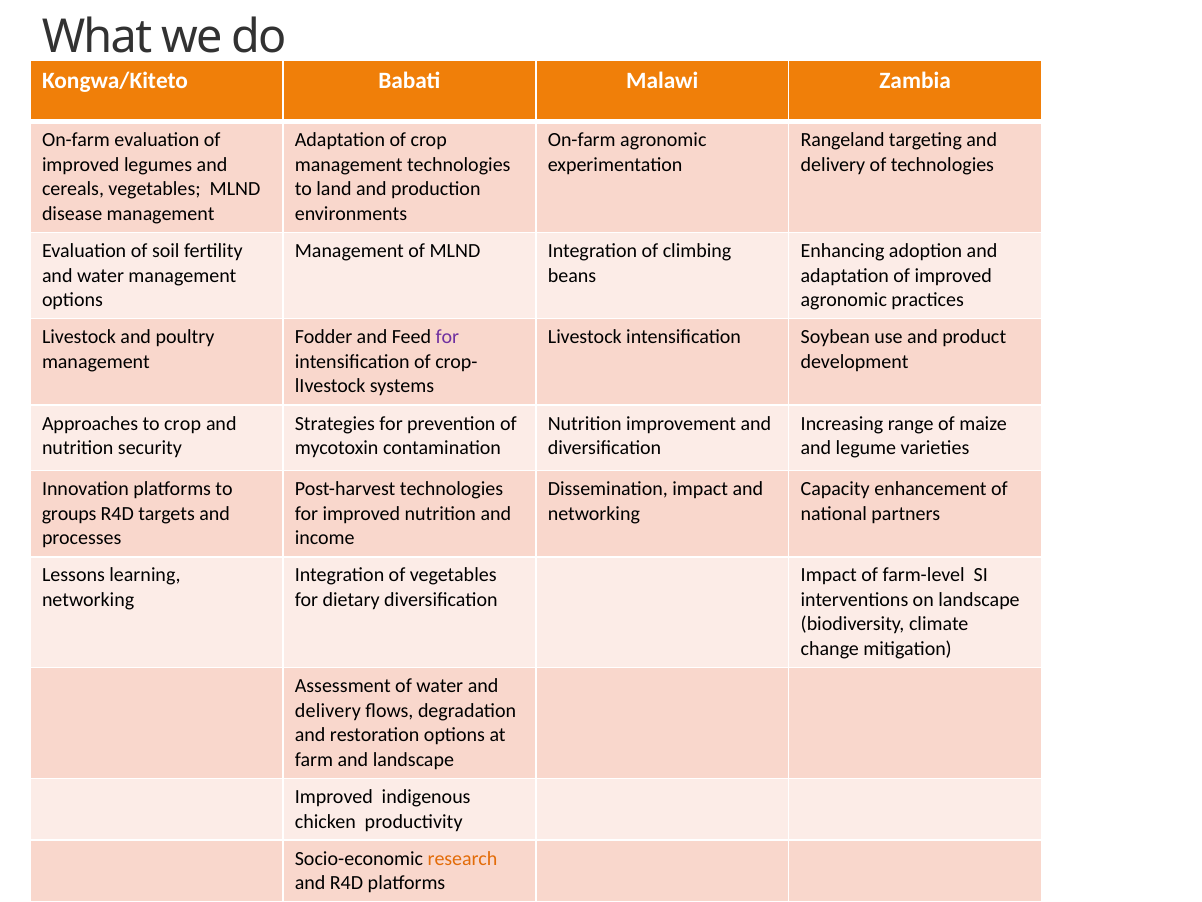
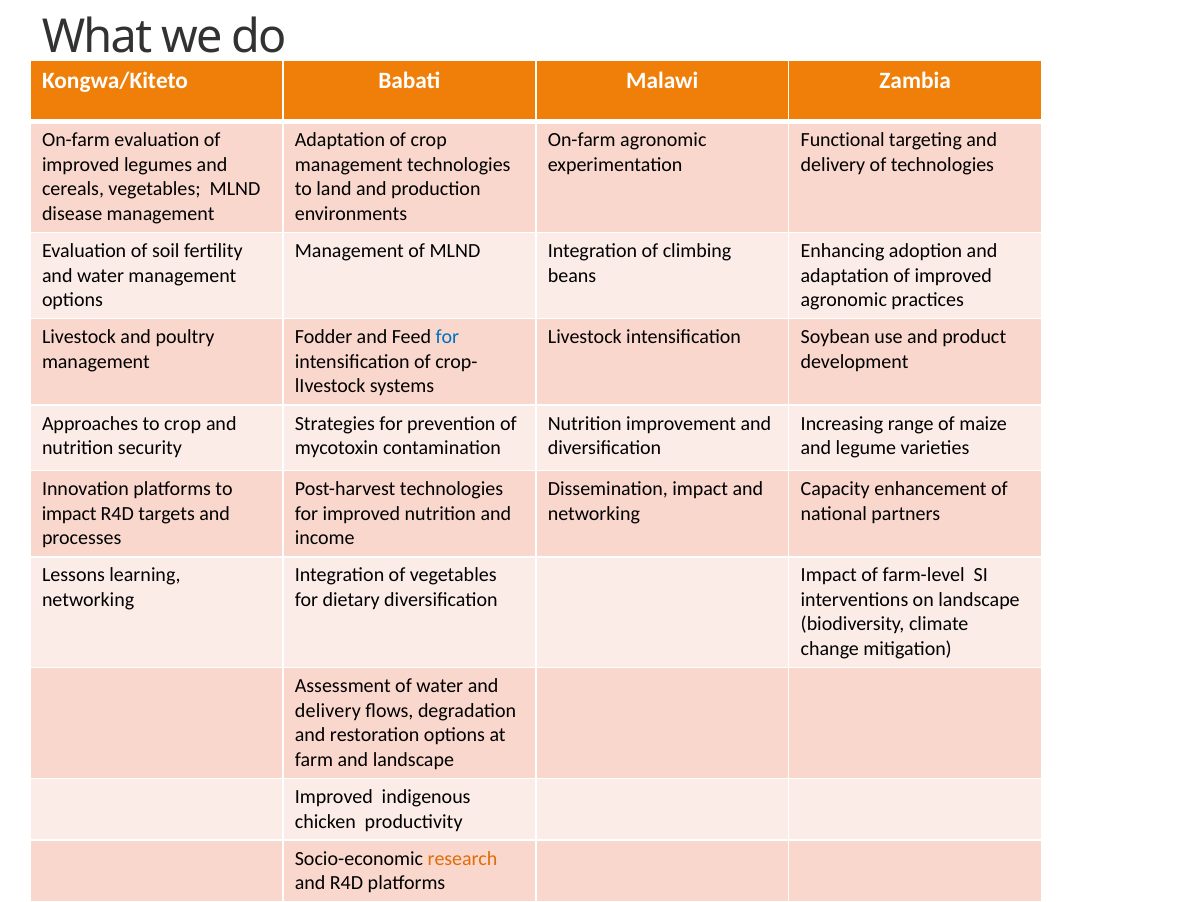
Rangeland: Rangeland -> Functional (843, 140)
for colour: purple -> blue (447, 337)
groups: groups -> impact (69, 513)
